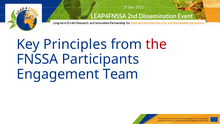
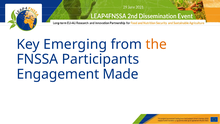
Principles: Principles -> Emerging (75, 44)
the colour: red -> orange (156, 44)
Team: Team -> Made (121, 74)
